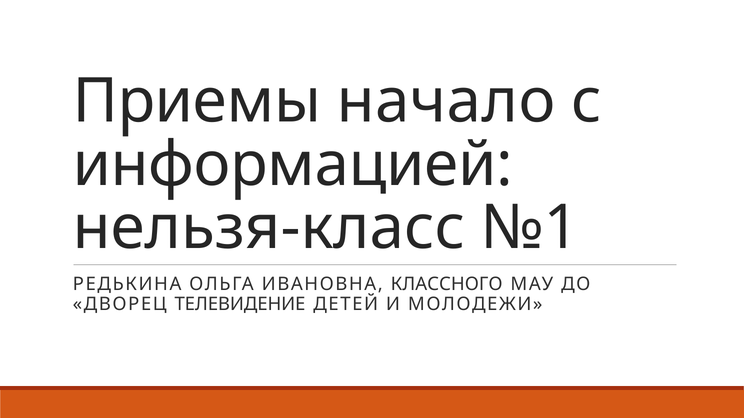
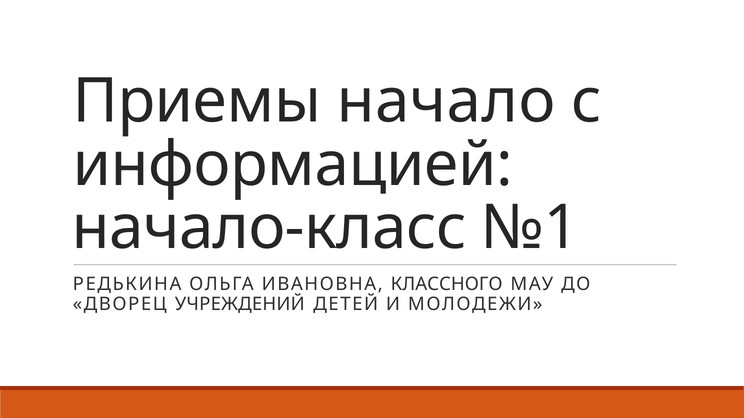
нельзя-класс: нельзя-класс -> начало-класс (269, 228)
ТЕЛЕВИДЕНИЕ: ТЕЛЕВИДЕНИЕ -> УЧРЕЖДЕНИЙ (240, 305)
